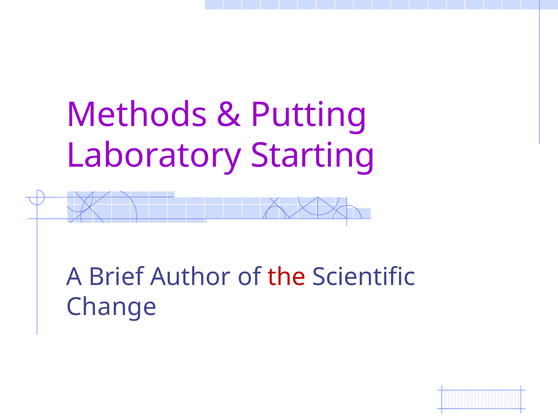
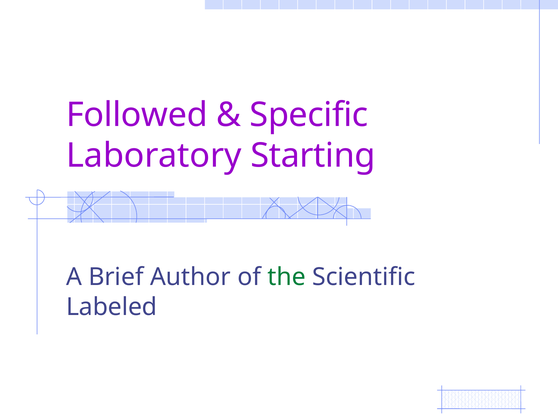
Methods: Methods -> Followed (137, 115)
Putting: Putting -> Specific (309, 115)
the colour: red -> green (287, 277)
Change: Change -> Labeled (112, 307)
